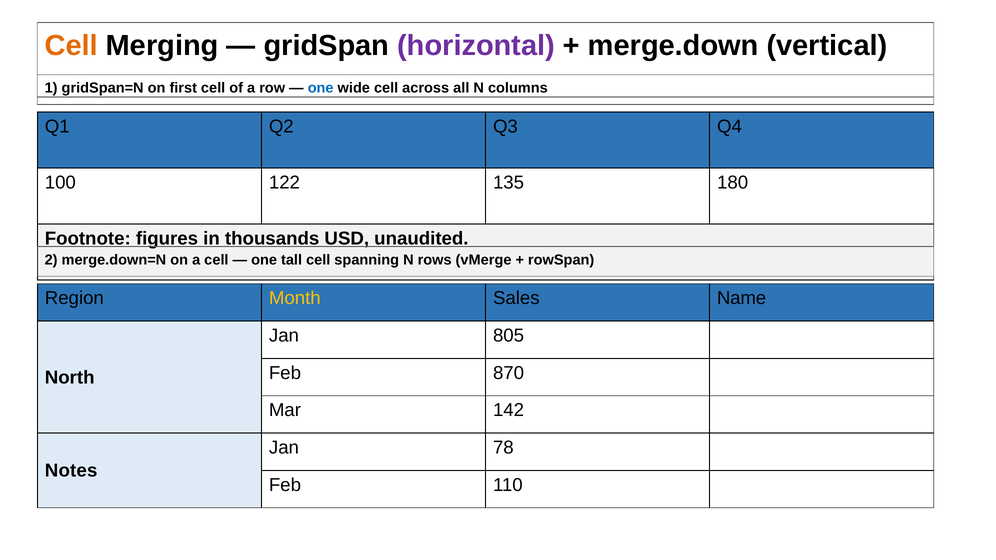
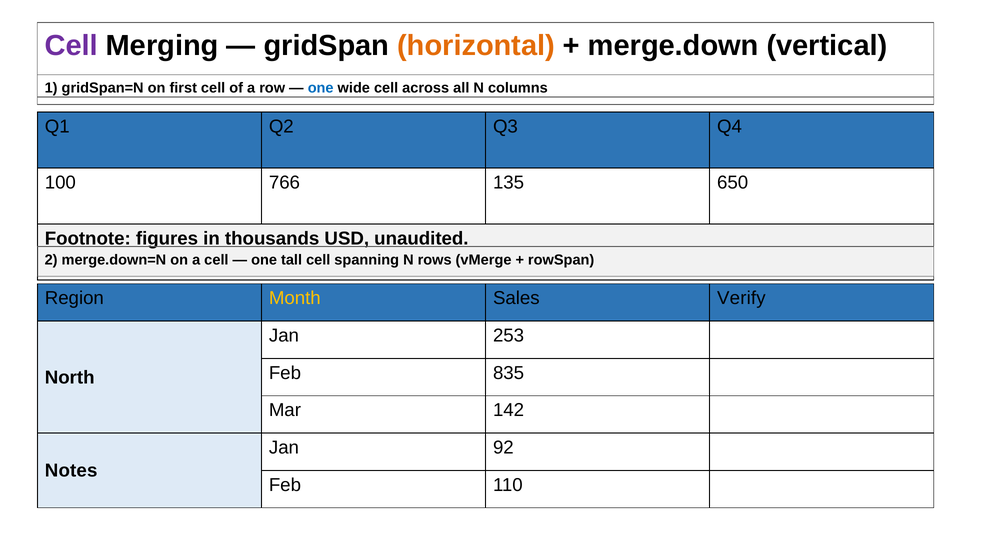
Cell colour: orange -> purple (71, 46)
horizontal colour: purple -> orange (476, 46)
122: 122 -> 766 (284, 183)
180: 180 -> 650 (733, 183)
Name: Name -> Verify (741, 298)
805: 805 -> 253 (509, 336)
870: 870 -> 835 (509, 373)
78: 78 -> 92 (503, 448)
